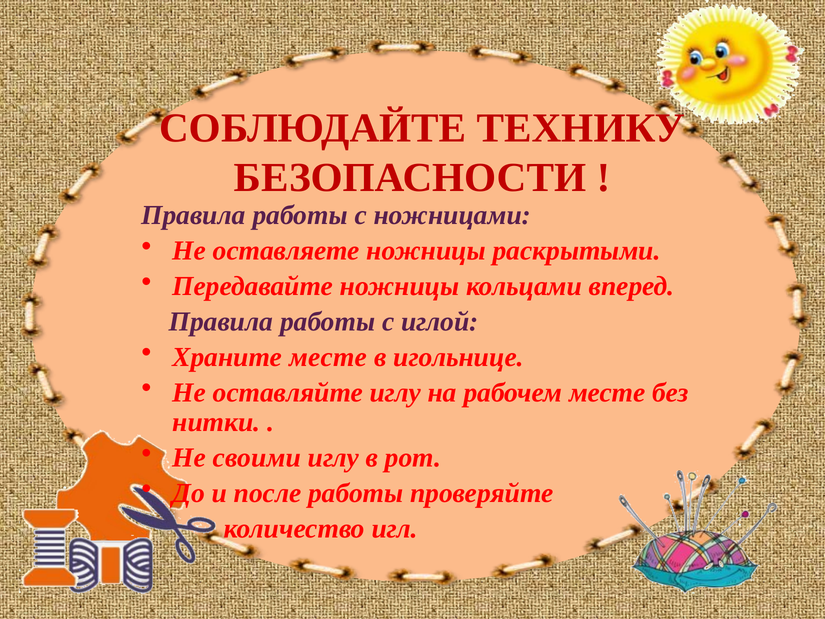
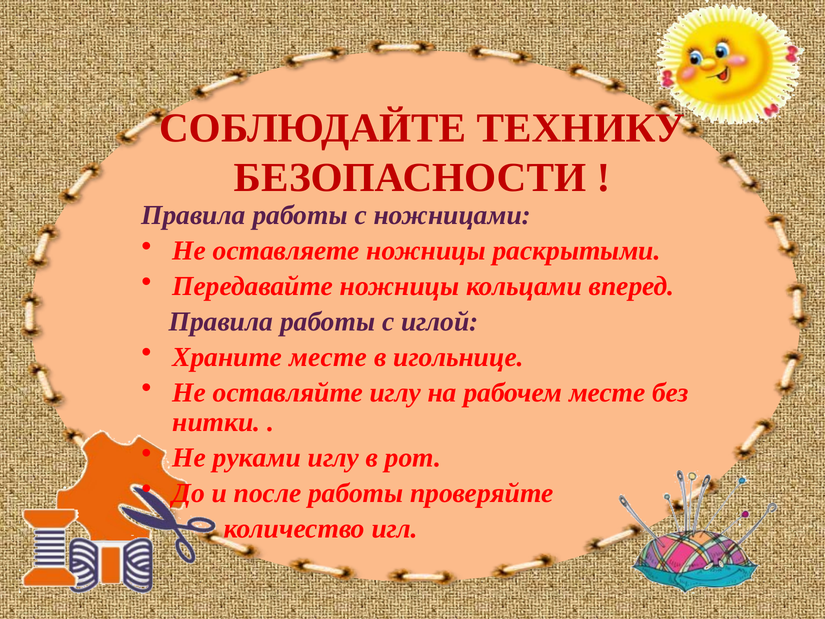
своими: своими -> руками (257, 458)
